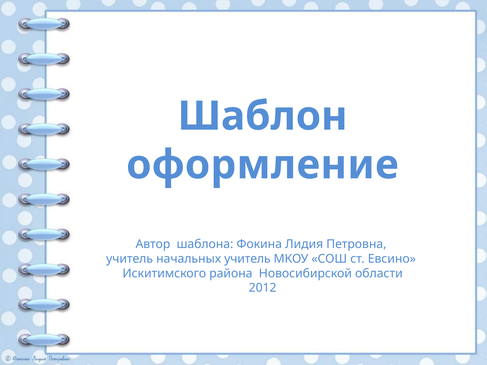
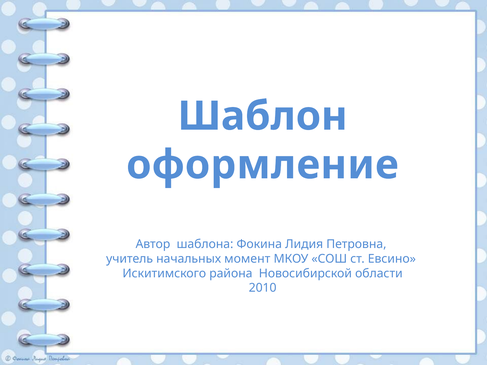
начальных учитель: учитель -> момент (247, 259)
2012: 2012 -> 2010 (263, 288)
